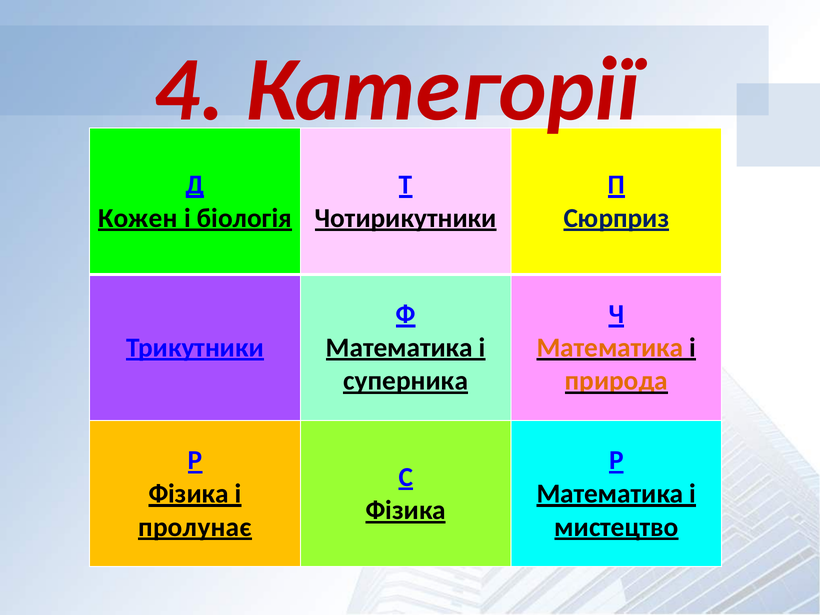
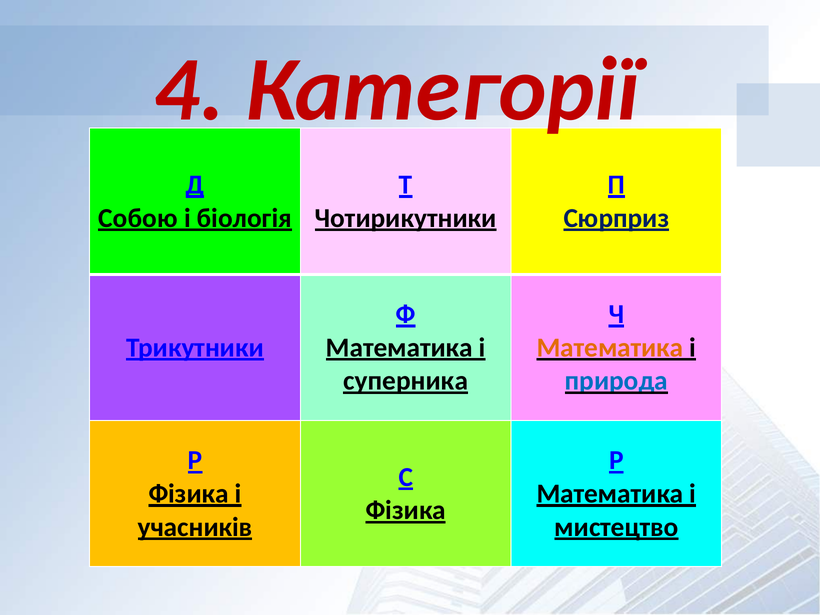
Кожен: Кожен -> Собою (138, 218)
природа colour: orange -> blue (616, 381)
пролунає: пролунає -> учасників (195, 527)
